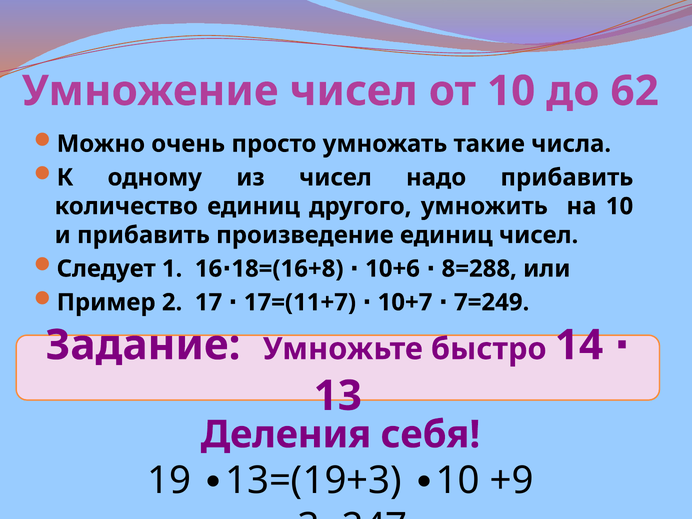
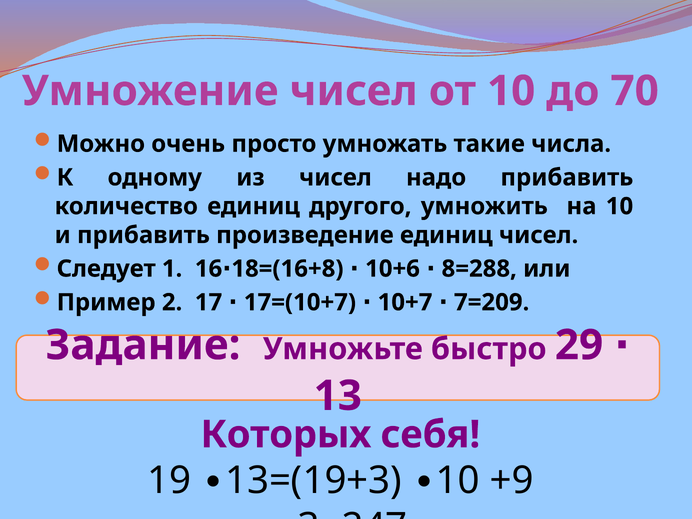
62: 62 -> 70 (635, 91)
17=(11+7: 17=(11+7 -> 17=(10+7 (300, 302)
7=249: 7=249 -> 7=209 (492, 302)
14: 14 -> 29 (579, 345)
Деления: Деления -> Которых (286, 435)
